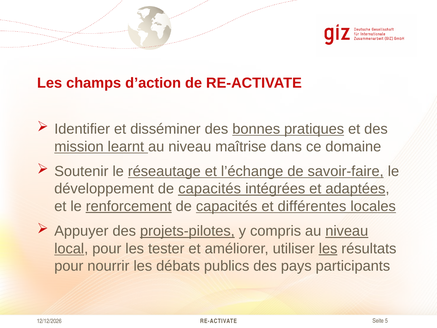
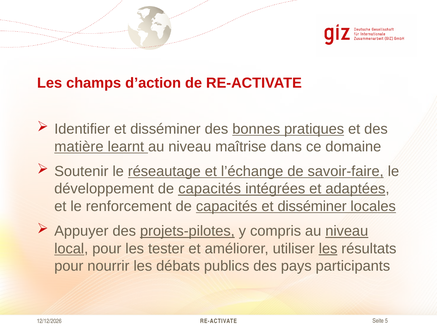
mission: mission -> matière (79, 146)
renforcement underline: present -> none (129, 206)
capacités et différentes: différentes -> disséminer (312, 206)
